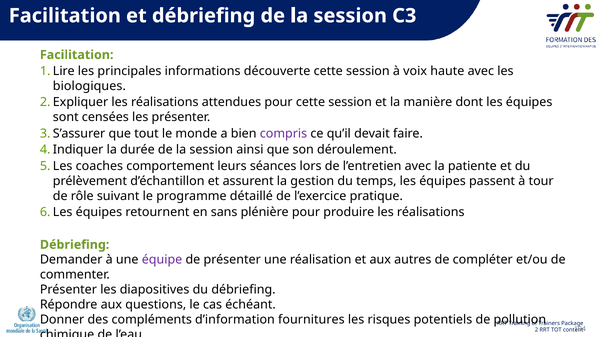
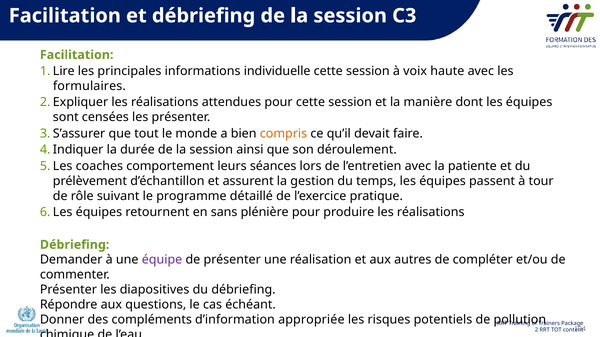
découverte: découverte -> individuelle (277, 71)
biologiques: biologiques -> formulaires (89, 86)
compris colour: purple -> orange (284, 134)
fournitures: fournitures -> appropriée (311, 320)
